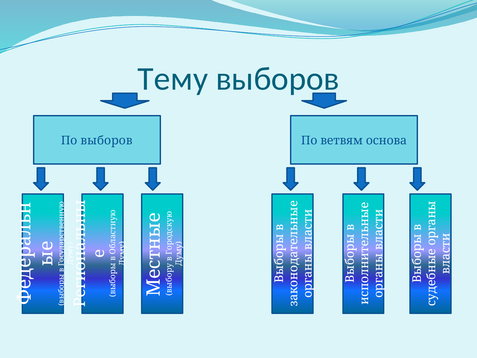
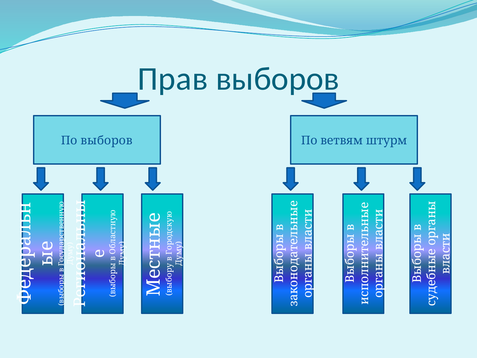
Тему: Тему -> Прав (173, 79)
основа: основа -> штурм (387, 141)
